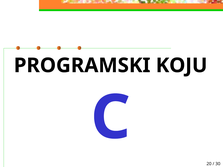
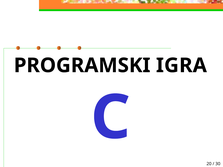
KOJU: KOJU -> IGRA (181, 66)
